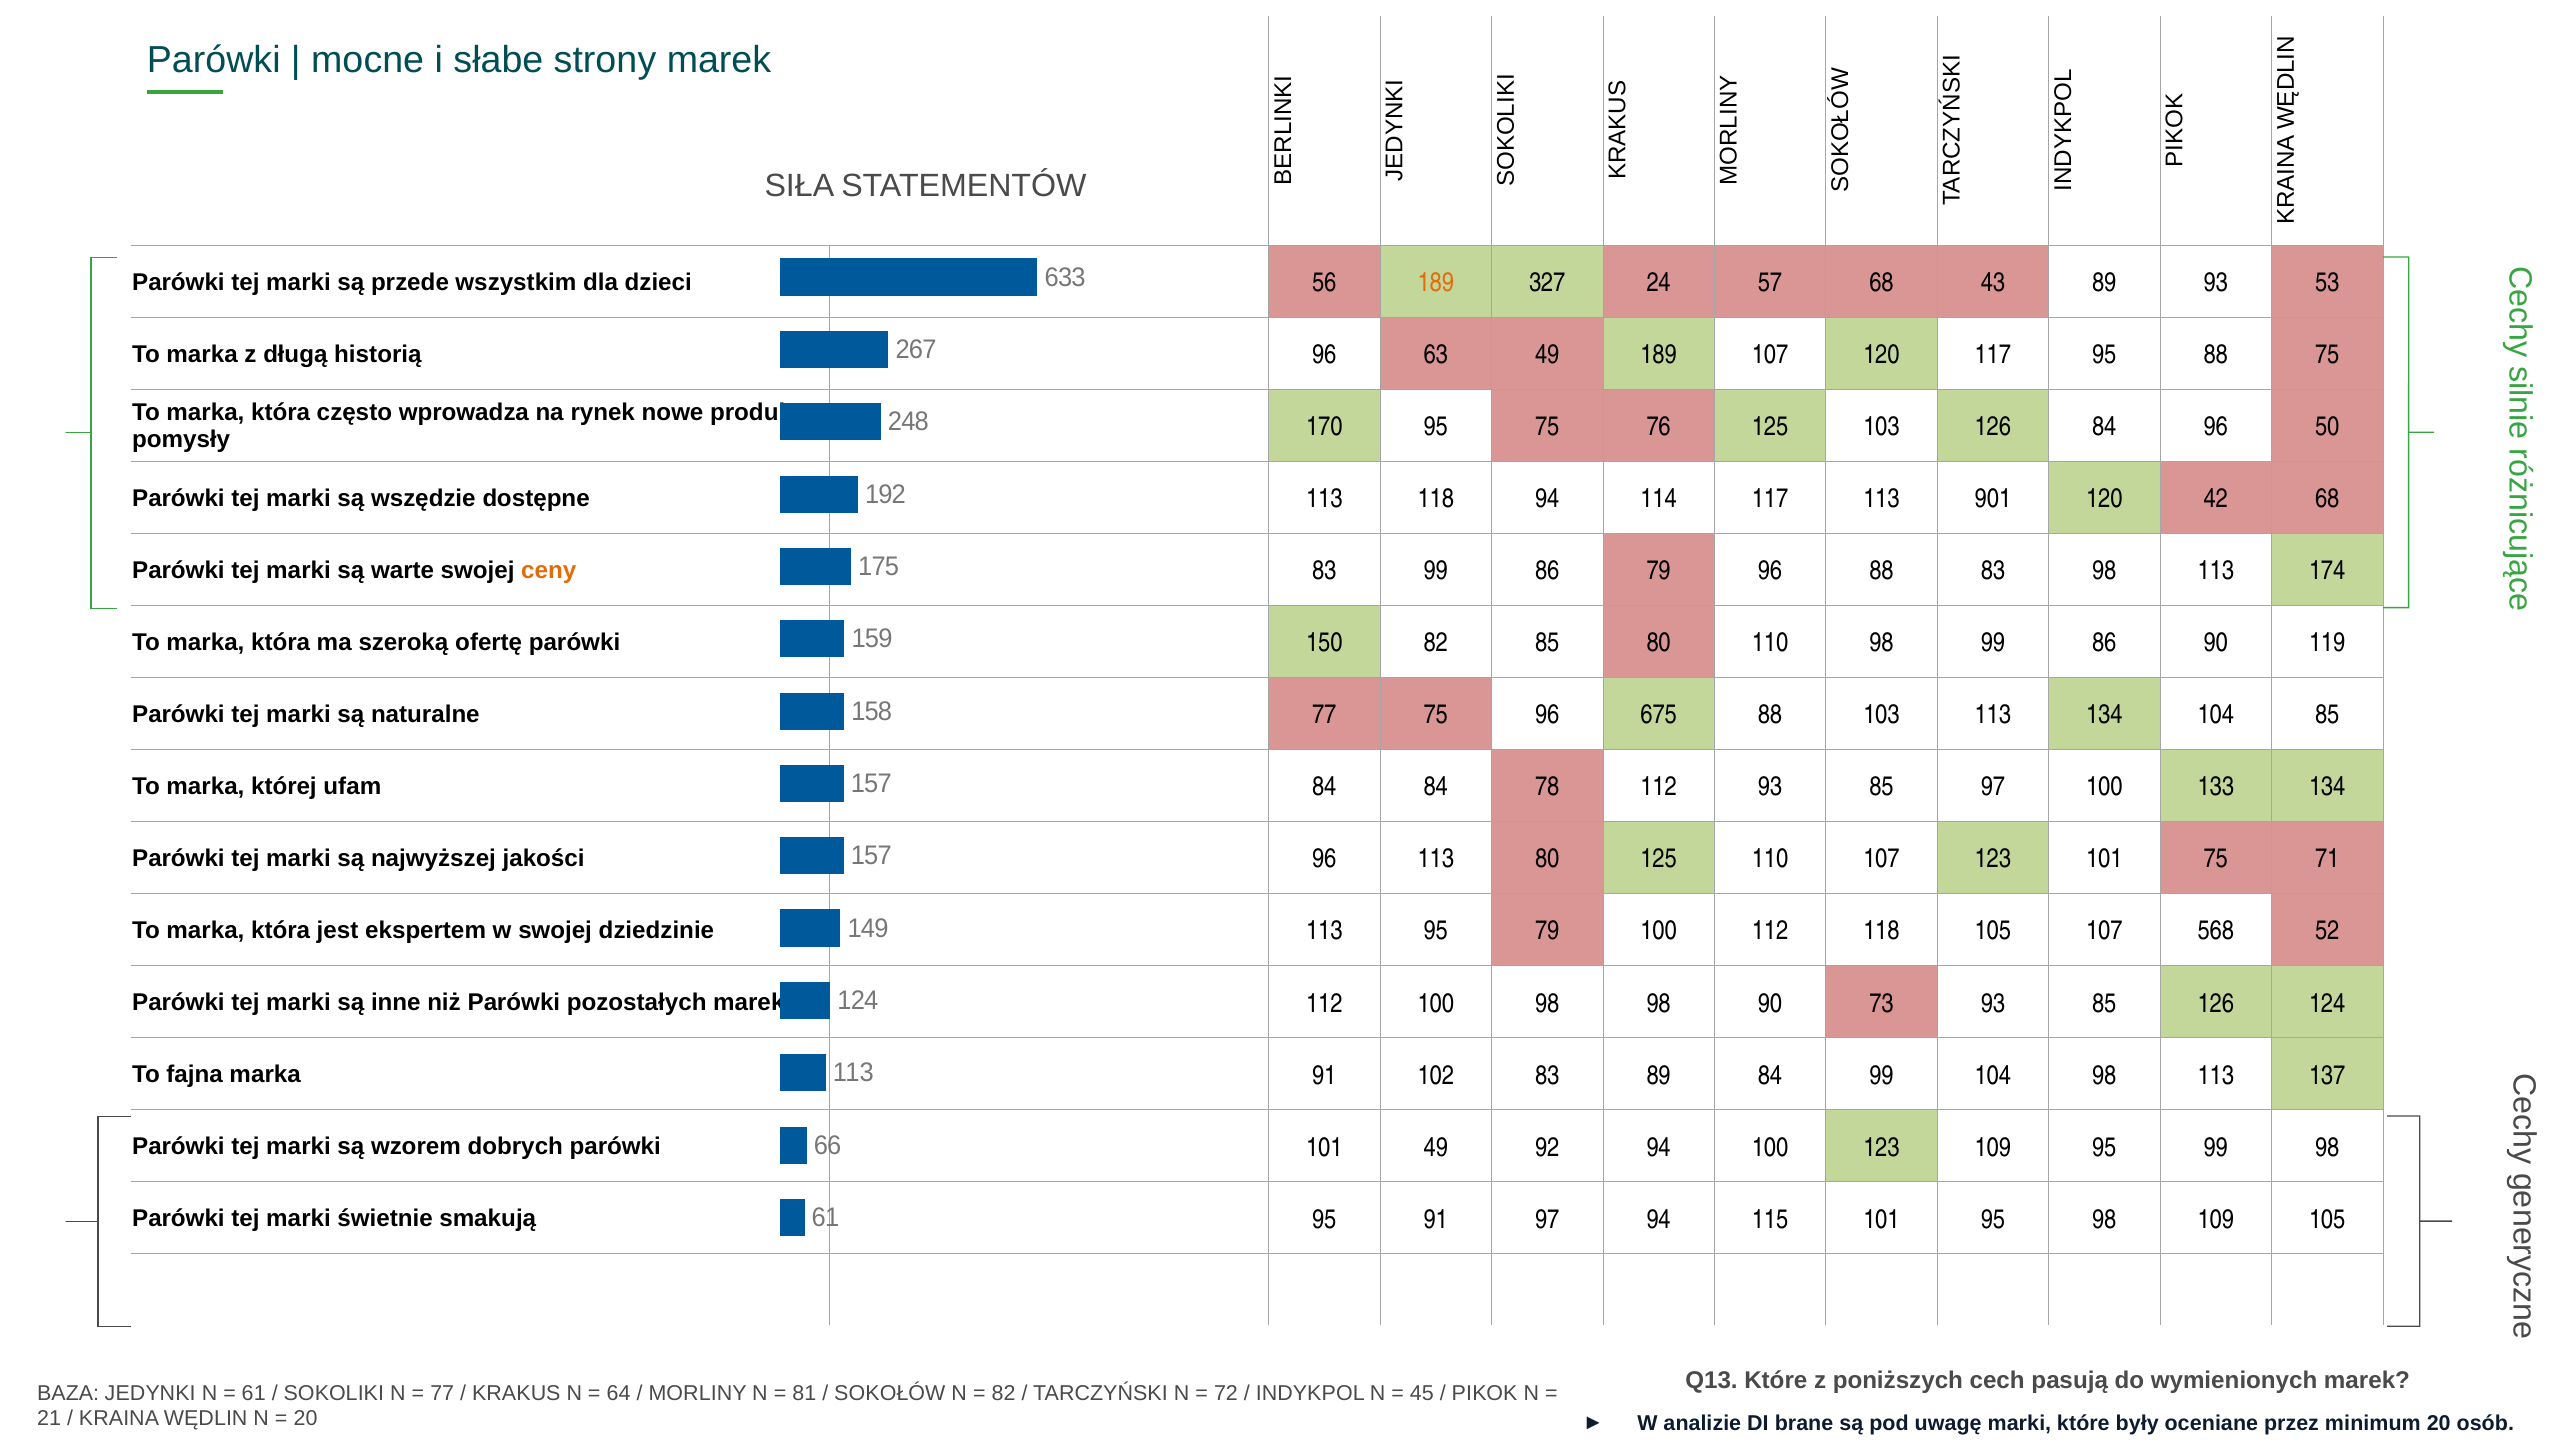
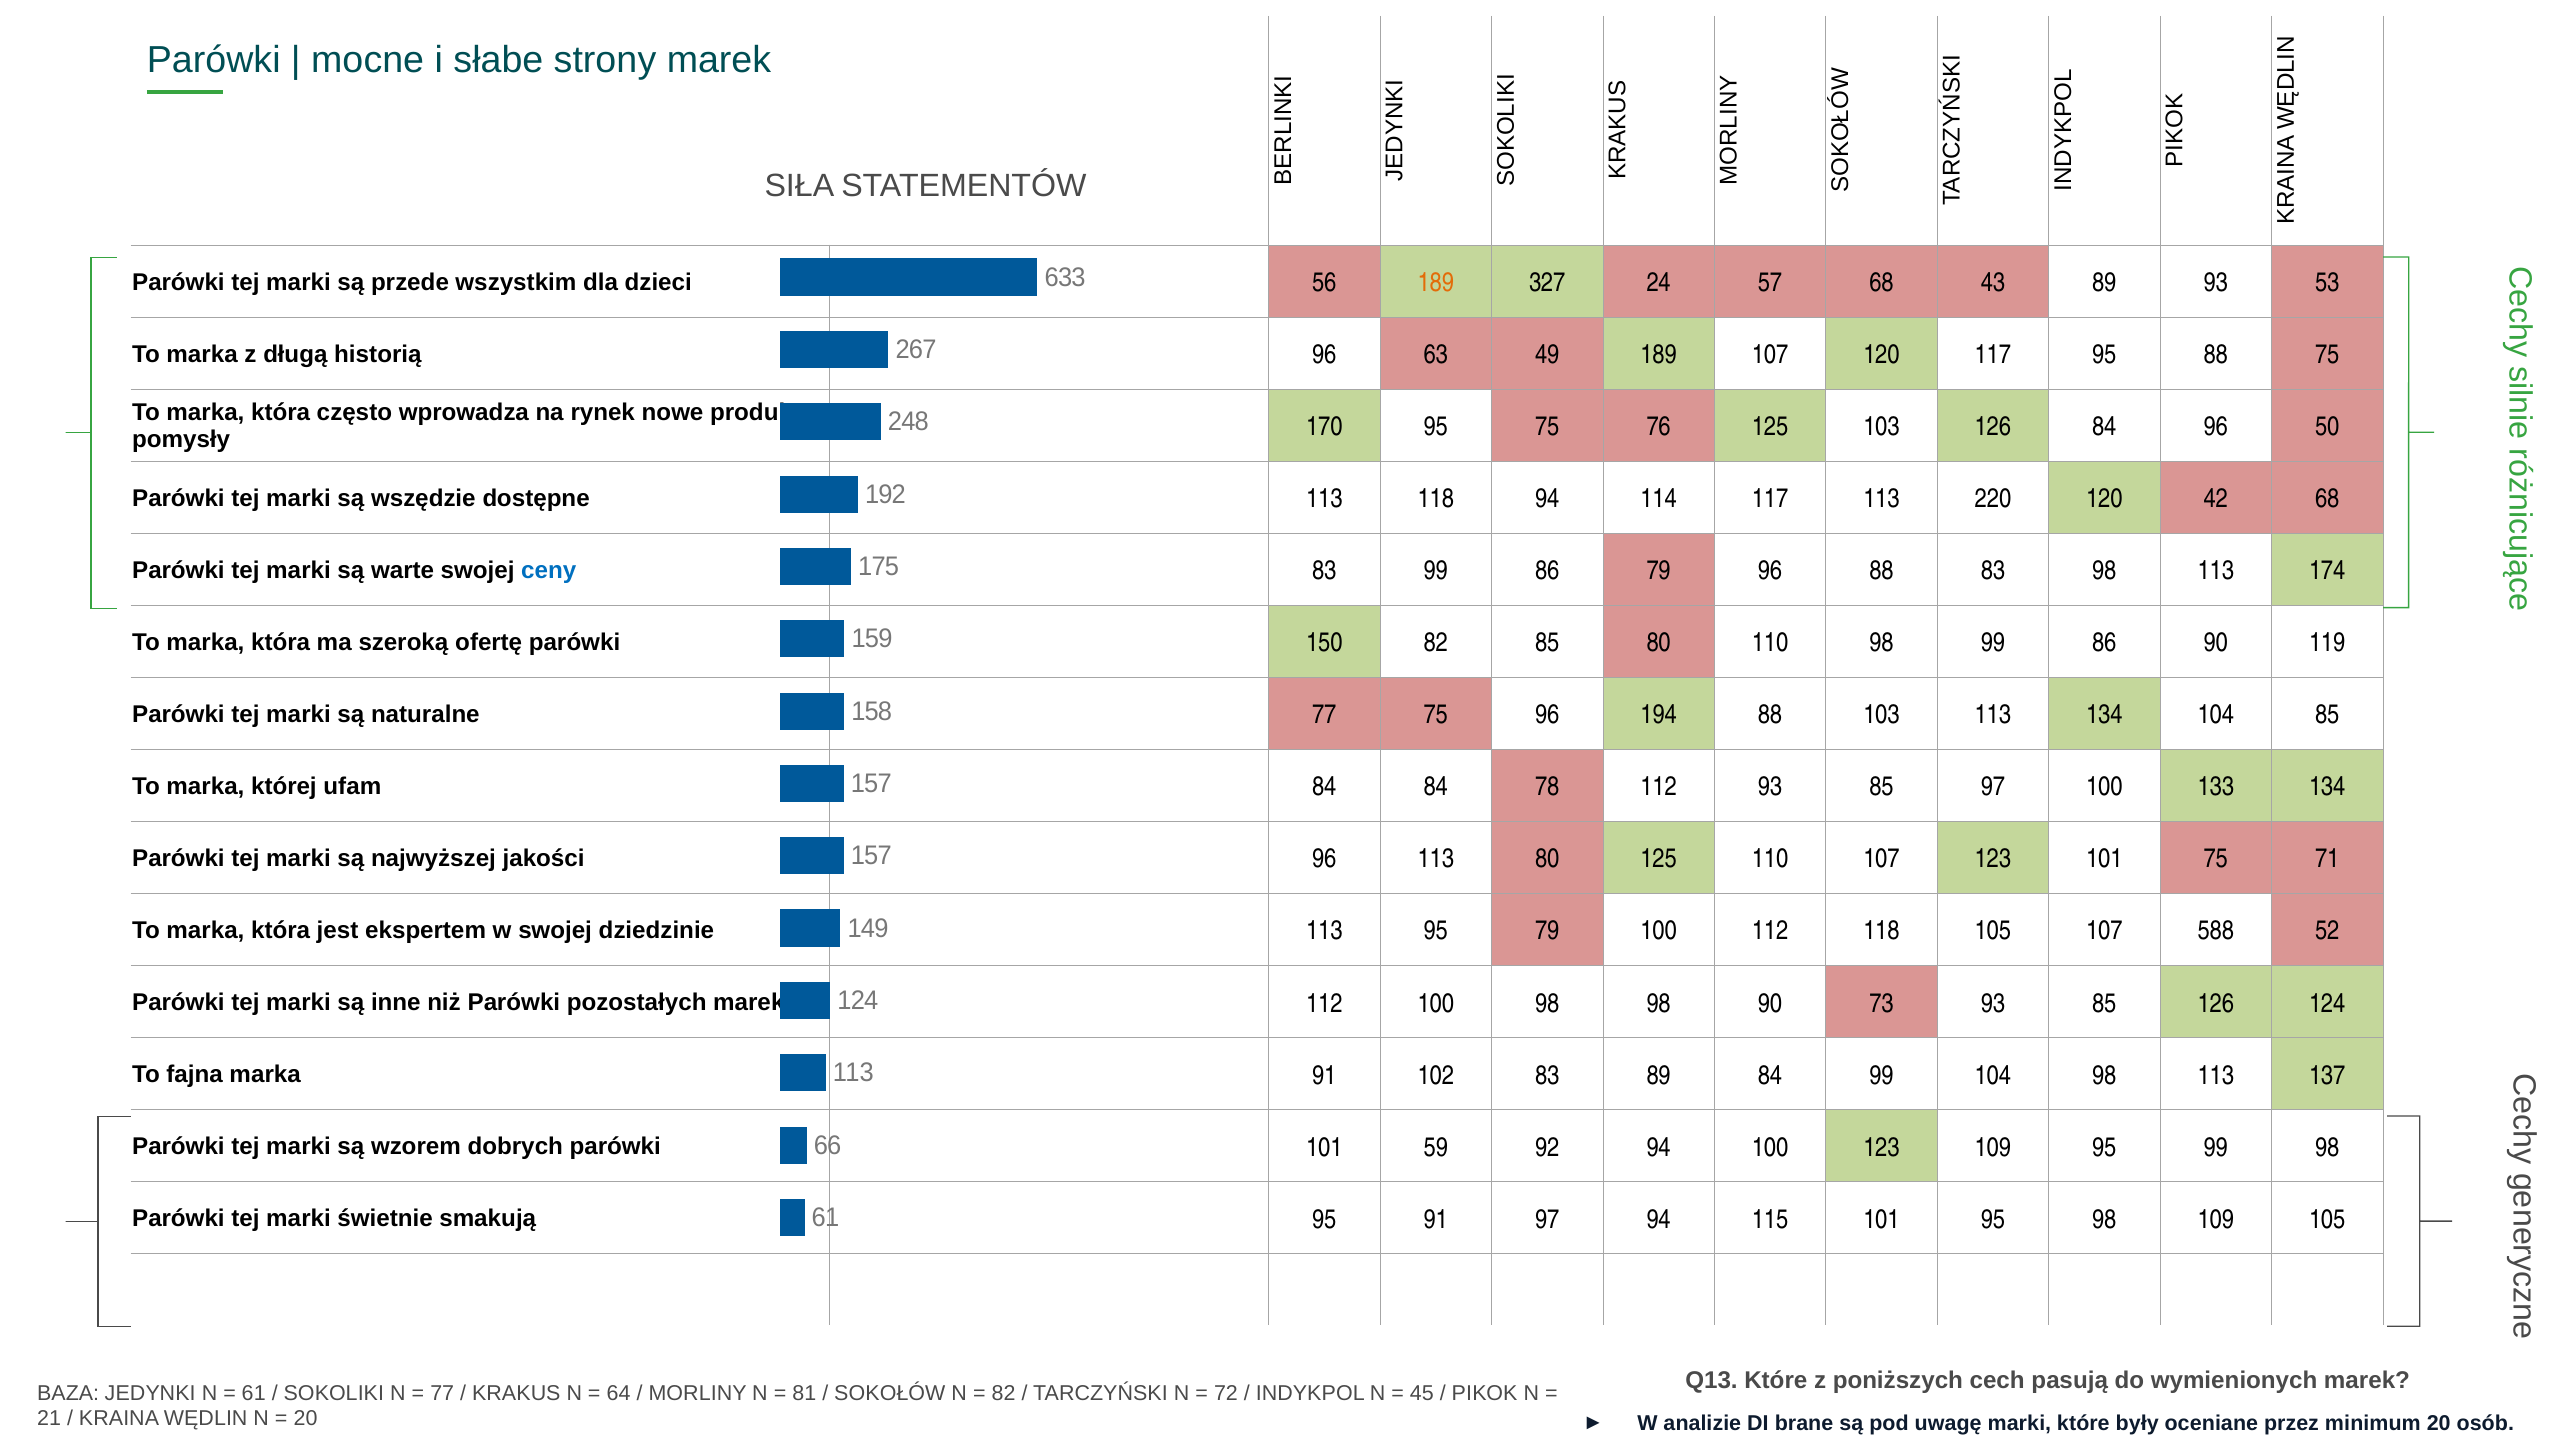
901: 901 -> 220 (1993, 499)
ceny colour: orange -> blue (549, 570)
675: 675 -> 194 (1659, 715)
568: 568 -> 588 (2216, 931)
101 49: 49 -> 59 (1436, 1147)
